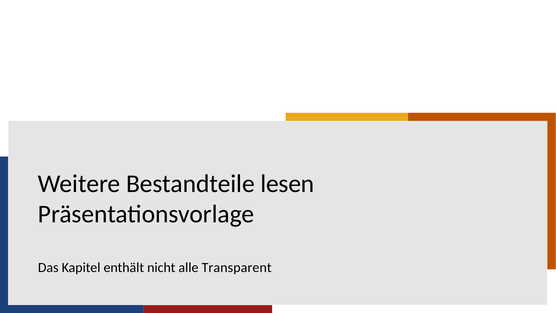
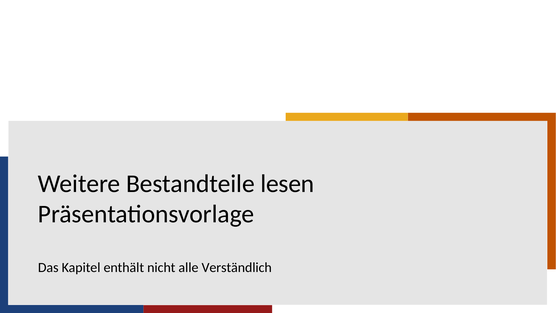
Transparent: Transparent -> Verständlich (237, 267)
